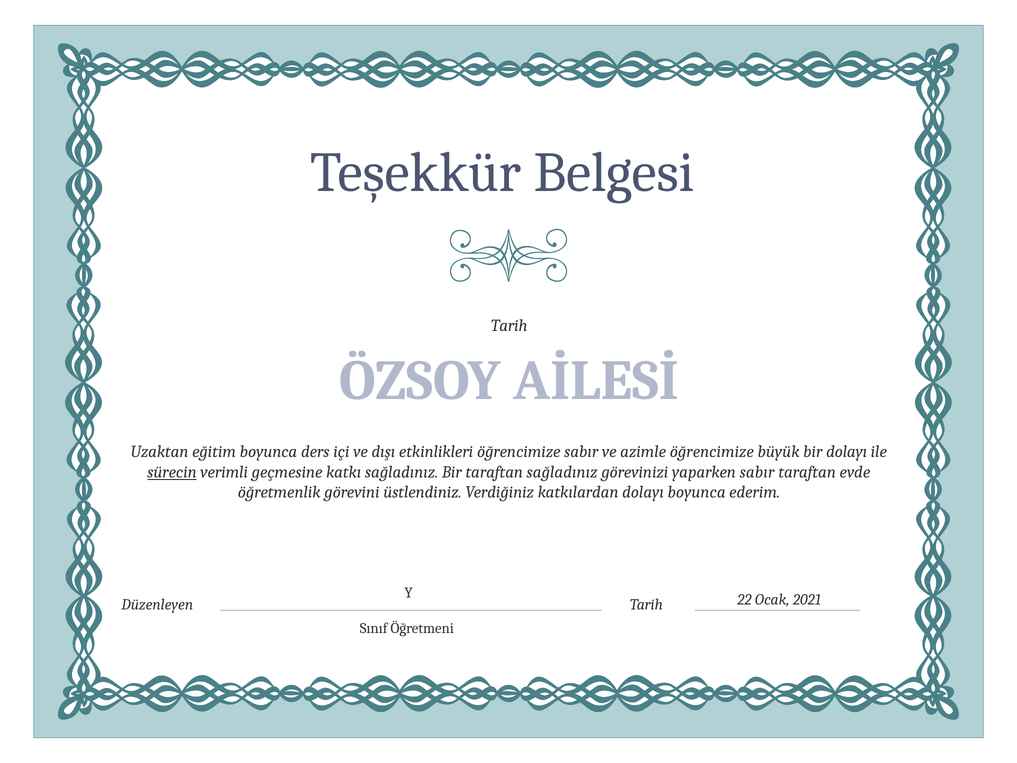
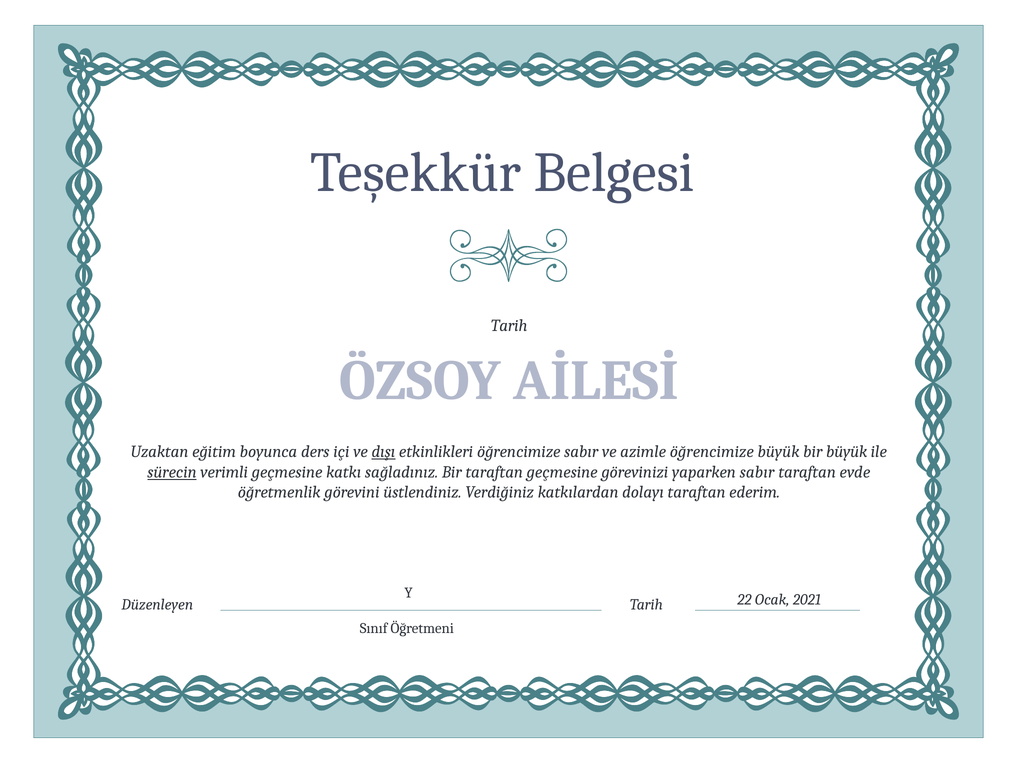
dışı underline: none -> present (383, 452)
bir dolayı: dolayı -> büyük (847, 452)
taraftan sağladınız: sağladınız -> geçmesine (562, 472)
dolayı boyunca: boyunca -> taraftan (697, 492)
